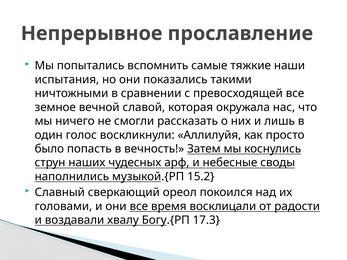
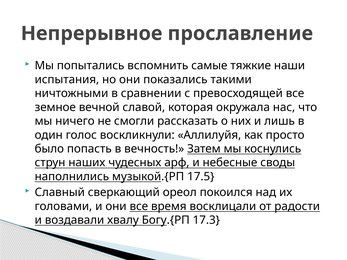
15.2: 15.2 -> 17.5 (201, 177)
